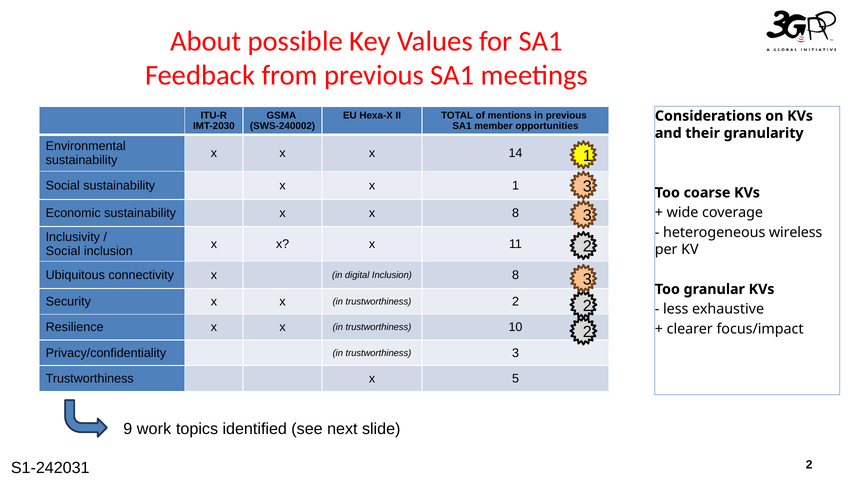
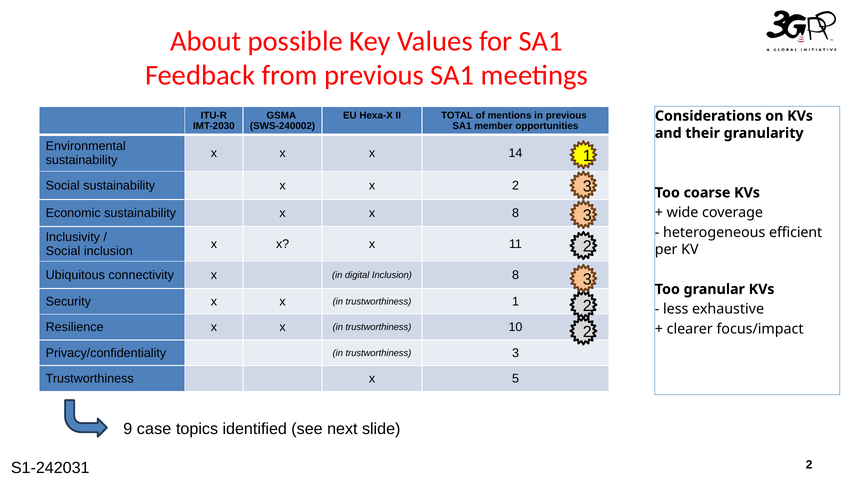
x 1: 1 -> 2 (516, 186)
wireless: wireless -> efficient (796, 232)
trustworthiness 2: 2 -> 1 (516, 302)
work: work -> case (154, 429)
